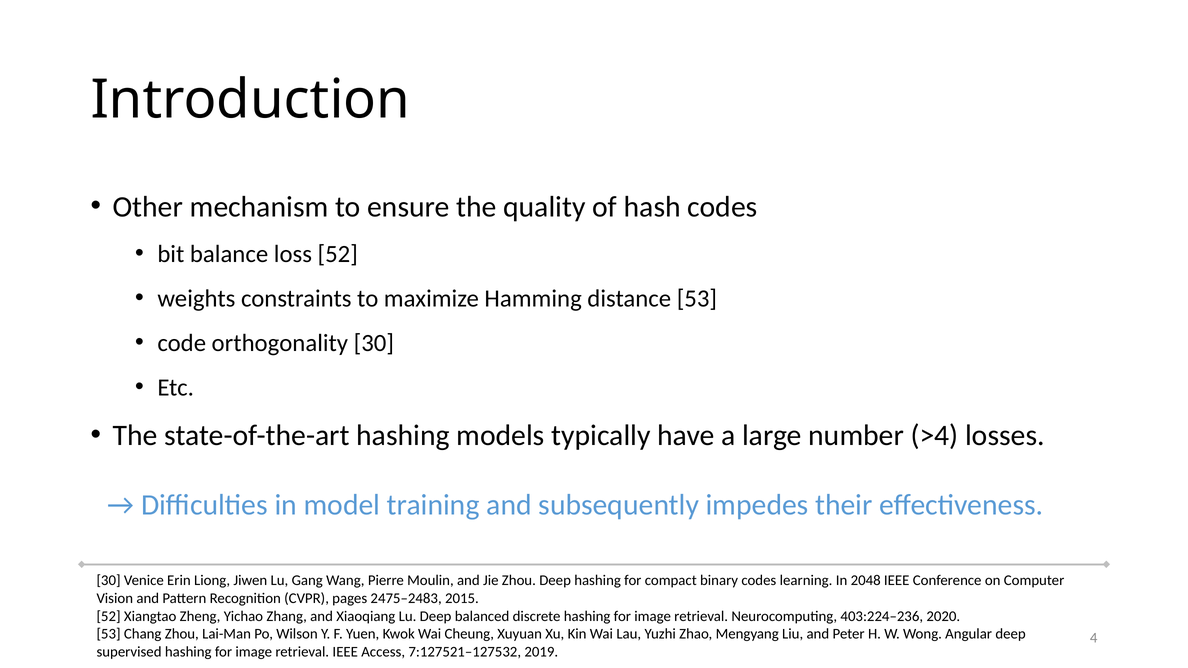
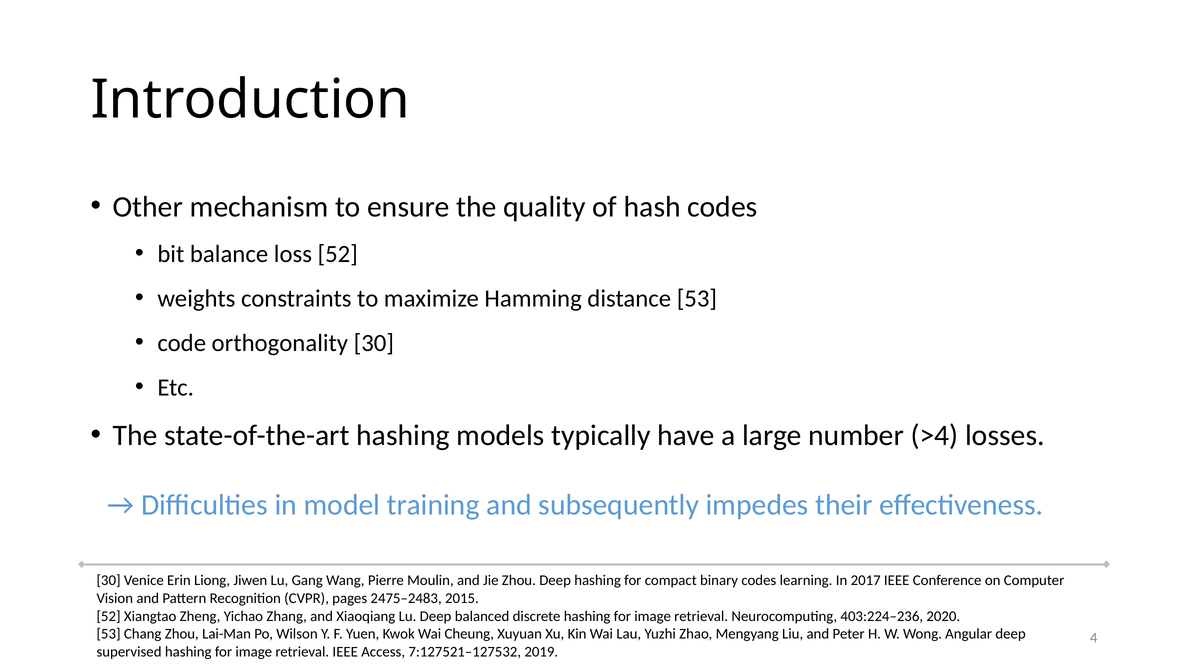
2048: 2048 -> 2017 (866, 581)
